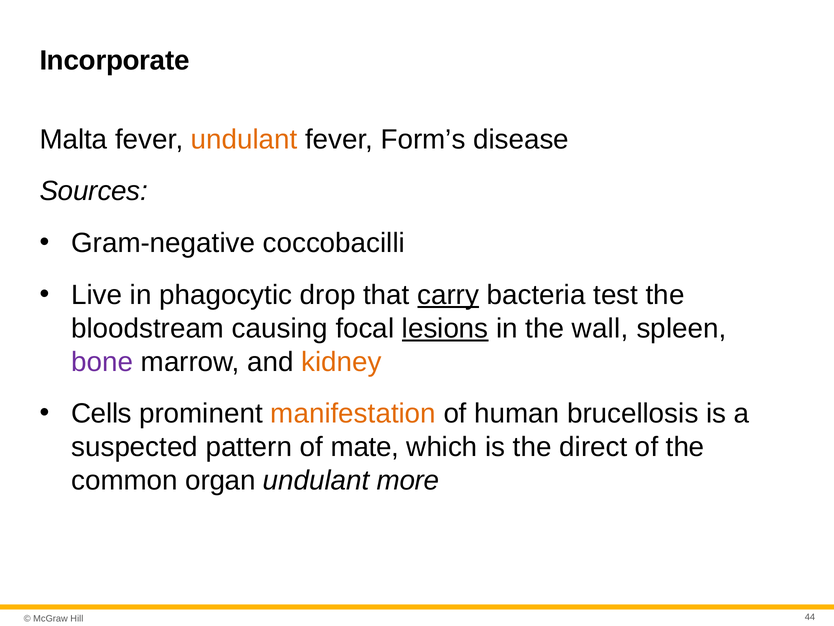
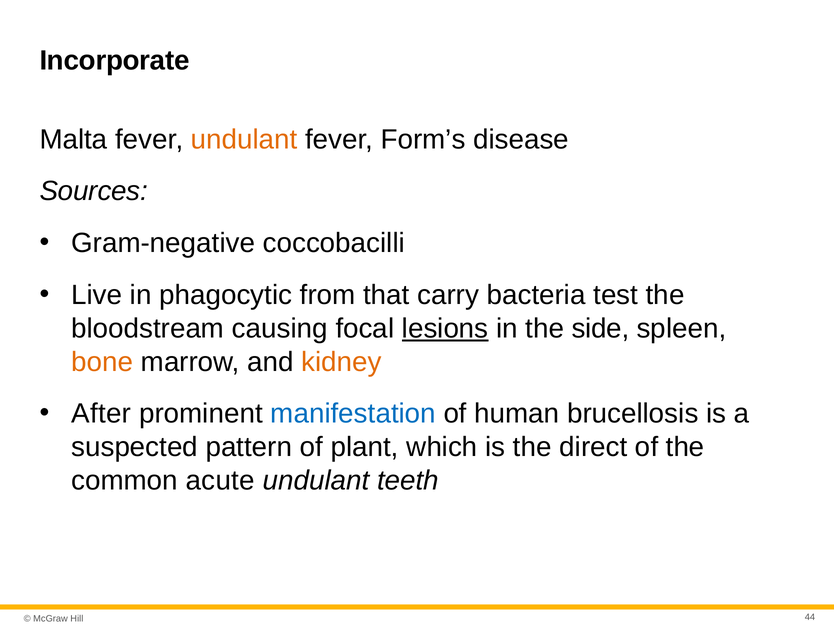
drop: drop -> from (328, 295)
carry underline: present -> none (448, 295)
wall: wall -> side (600, 328)
bone colour: purple -> orange (102, 362)
Cells: Cells -> After (101, 413)
manifestation colour: orange -> blue (353, 413)
mate: mate -> plant (365, 447)
organ: organ -> acute (220, 480)
more: more -> teeth (408, 480)
